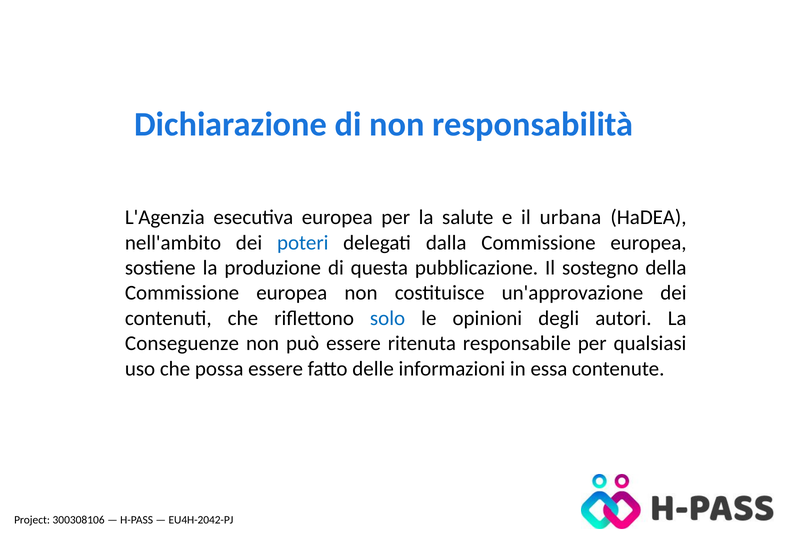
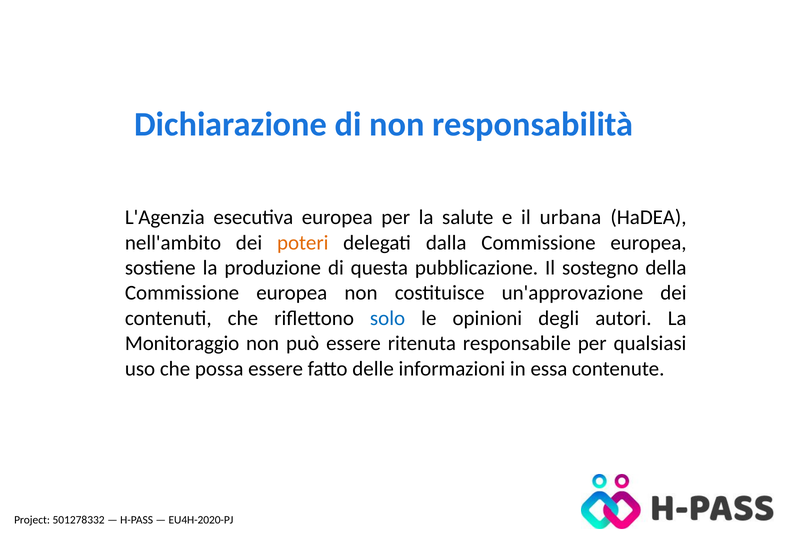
poteri colour: blue -> orange (303, 243)
Conseguenze: Conseguenze -> Monitoraggio (182, 344)
300308106: 300308106 -> 501278332 (79, 520)
EU4H-2042-PJ: EU4H-2042-PJ -> EU4H-2020-PJ (201, 520)
